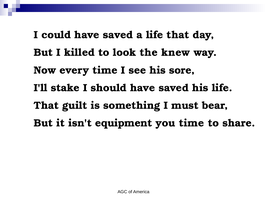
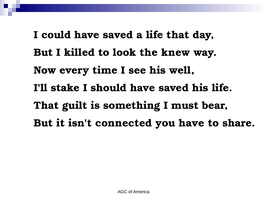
sore: sore -> well (182, 70)
equipment: equipment -> connected (124, 123)
you time: time -> have (191, 123)
